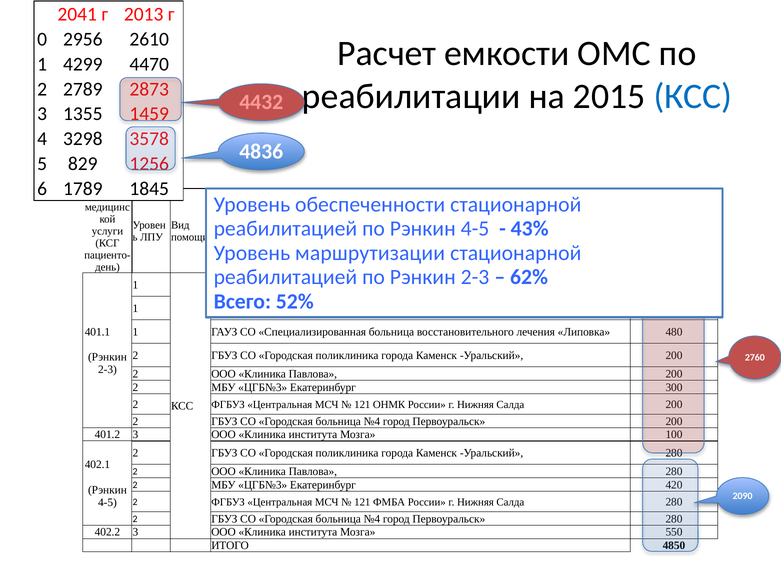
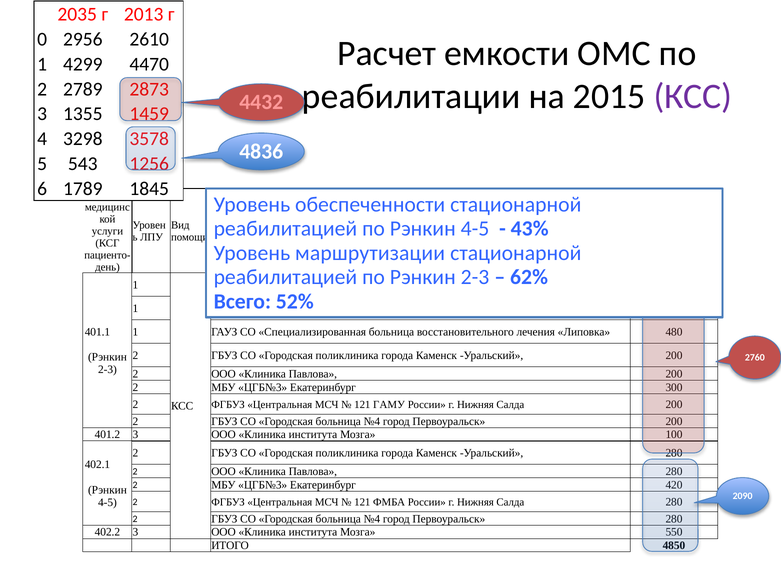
2041: 2041 -> 2035 (77, 14)
КСС colour: blue -> purple (693, 96)
829: 829 -> 543 (83, 164)
121 ОНМК: ОНМК -> ГАМУ (389, 404)
